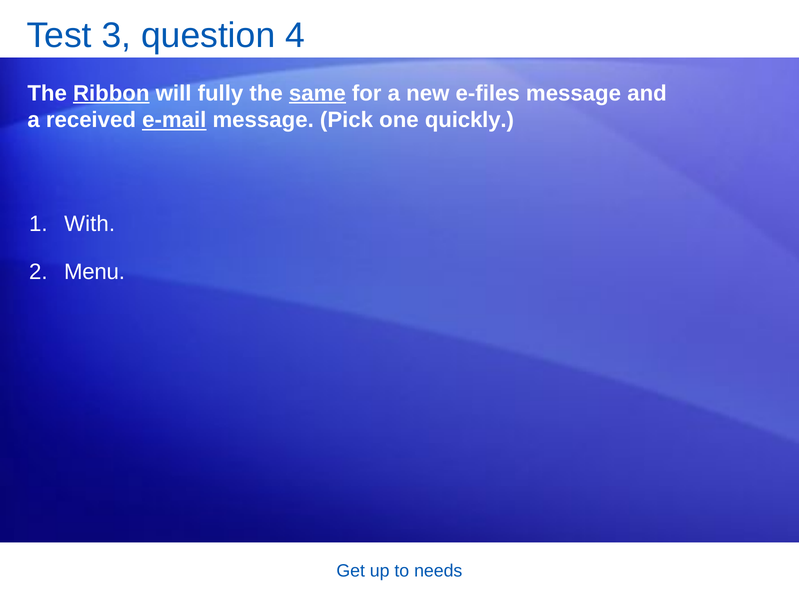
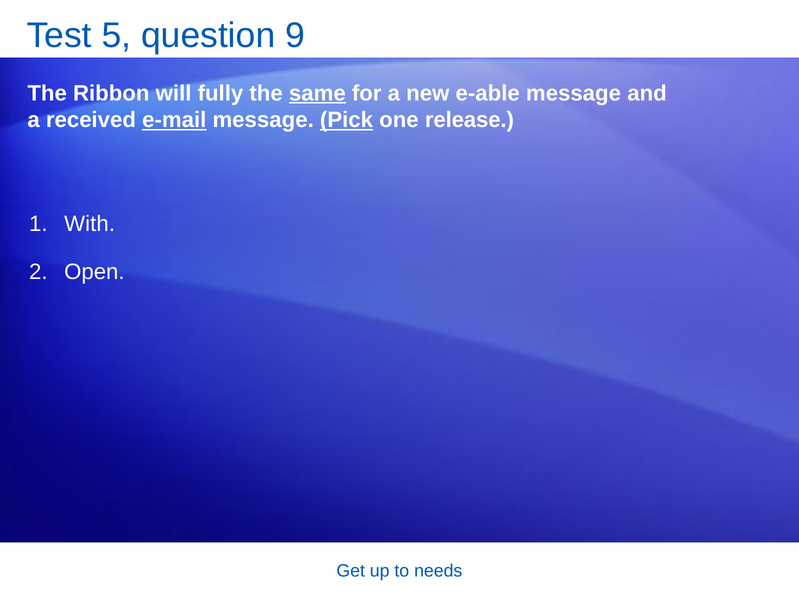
3: 3 -> 5 (116, 35)
4: 4 -> 9 (295, 35)
Ribbon underline: present -> none (111, 93)
e-files: e-files -> e-able (488, 93)
Pick underline: none -> present (347, 120)
quickly: quickly -> release (469, 120)
Menu: Menu -> Open (94, 271)
